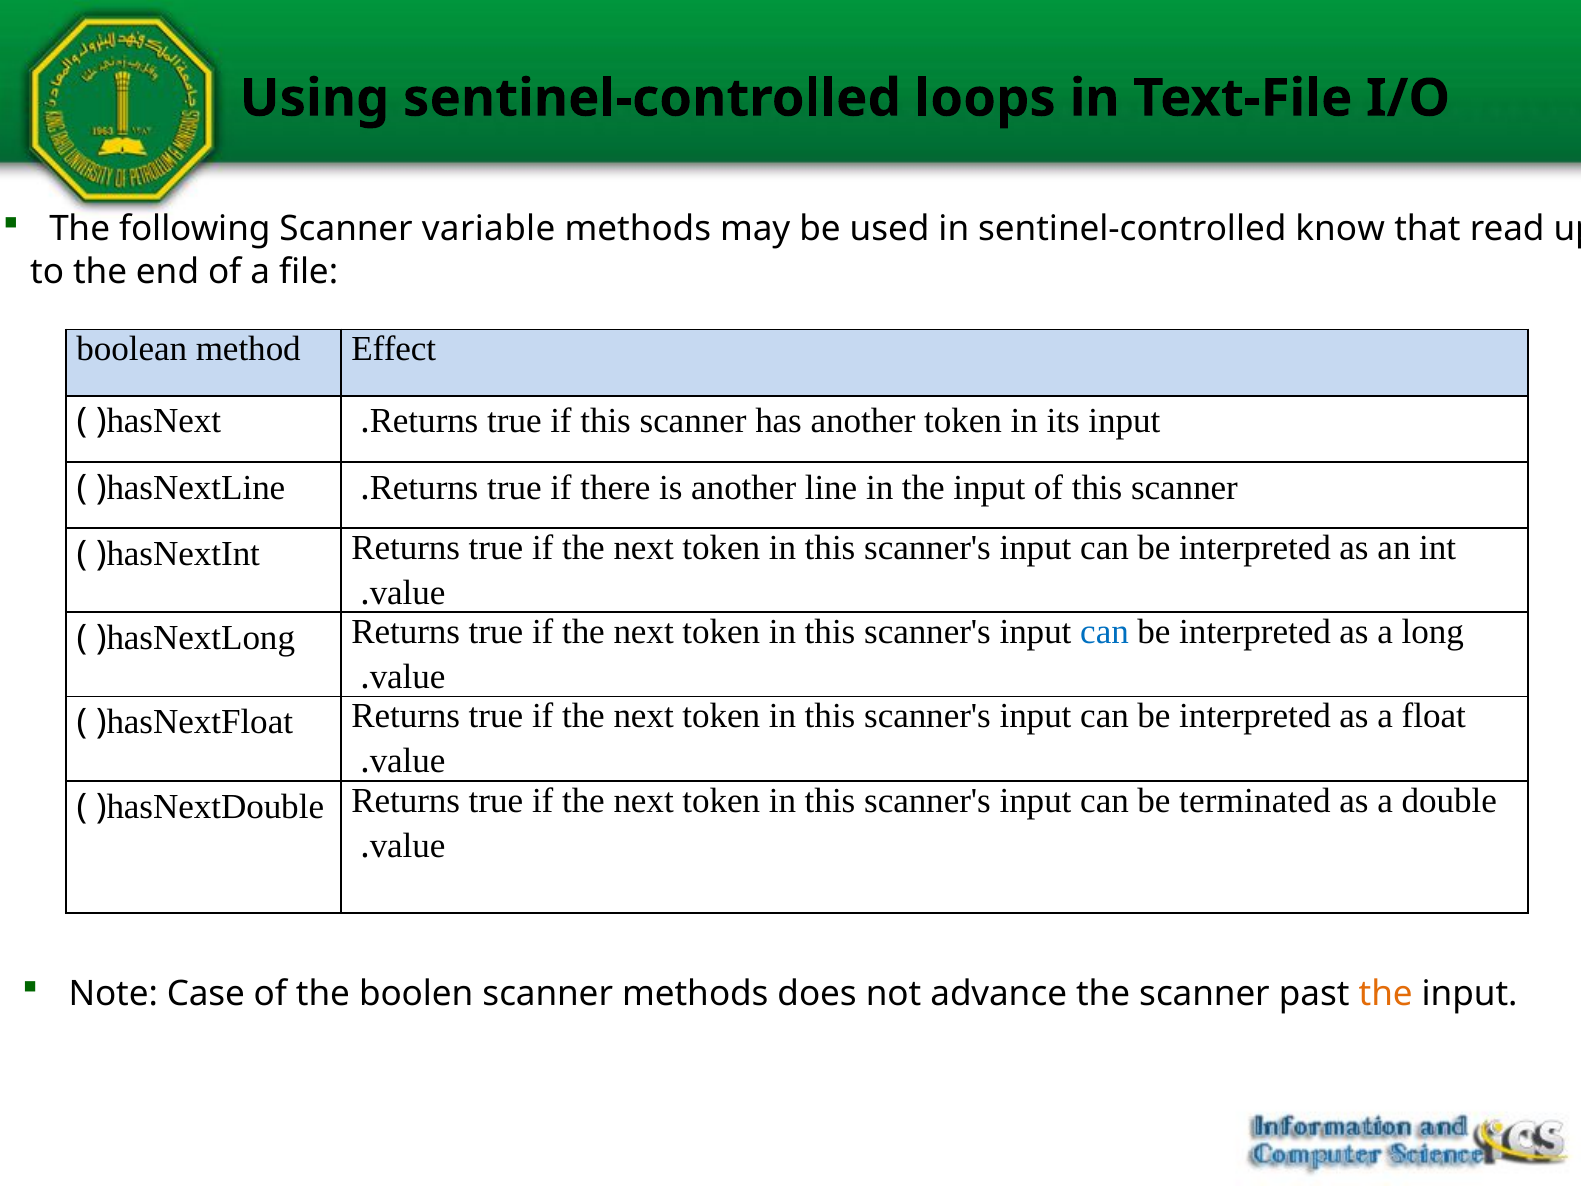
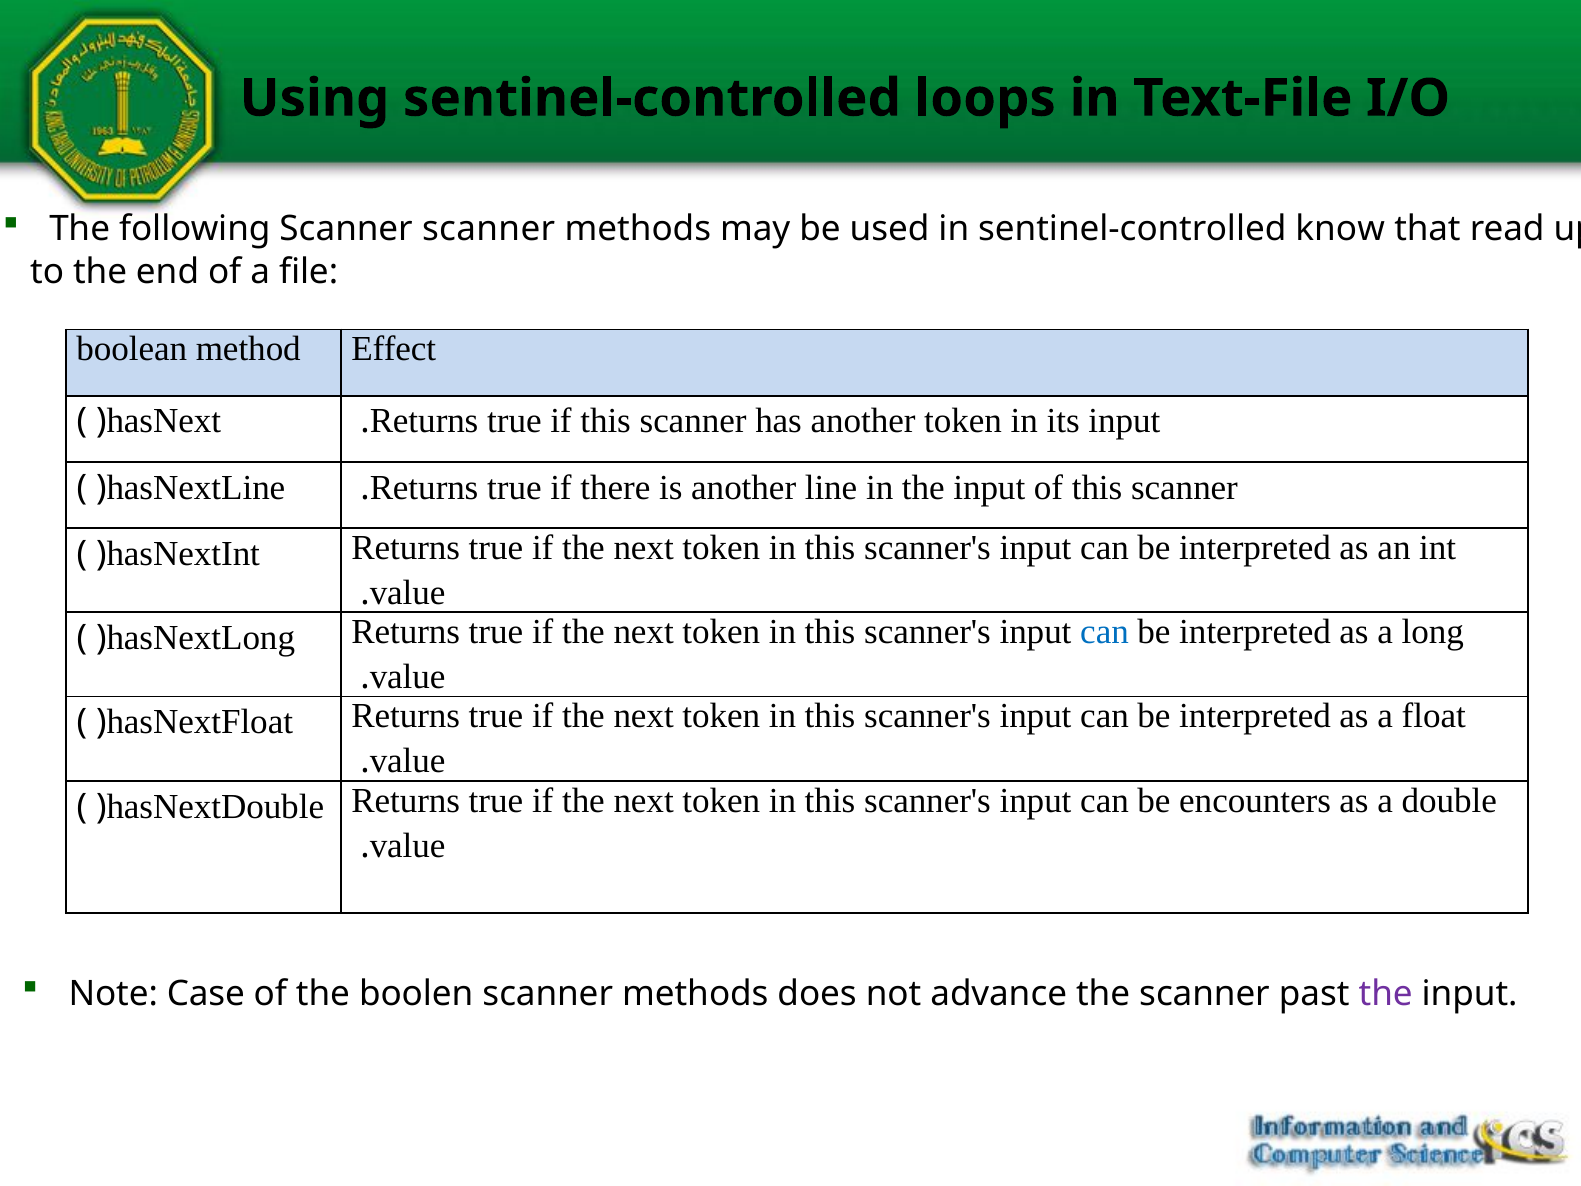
Scanner variable: variable -> scanner (489, 229)
terminated: terminated -> encounters (1255, 801)
the colour: orange -> purple (1386, 993)
